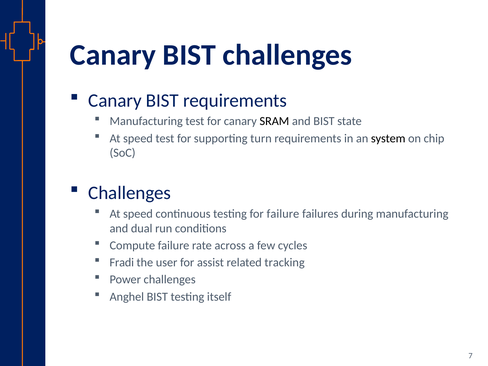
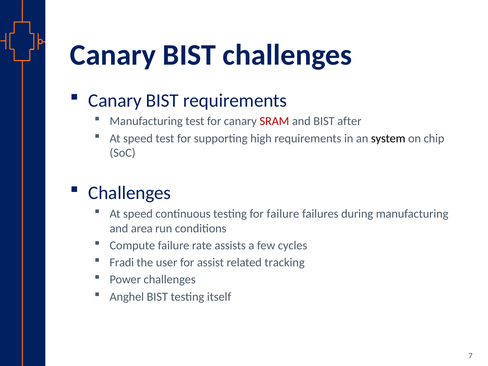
SRAM colour: black -> red (274, 121)
state: state -> after (349, 121)
turn: turn -> high (261, 138)
dual: dual -> area (142, 228)
across: across -> assists (230, 245)
